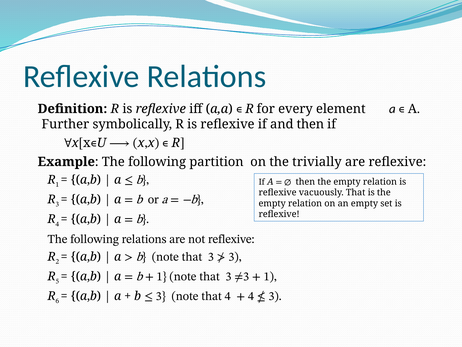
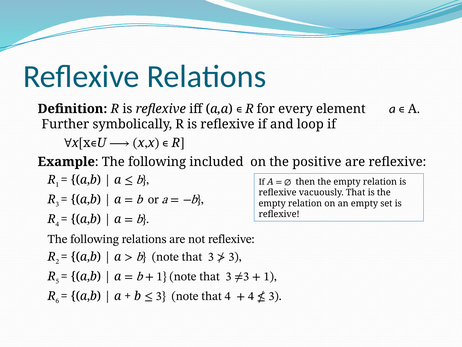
and then: then -> loop (310, 124)
partition: partition -> included (216, 162)
trivially: trivially -> positive (317, 162)
